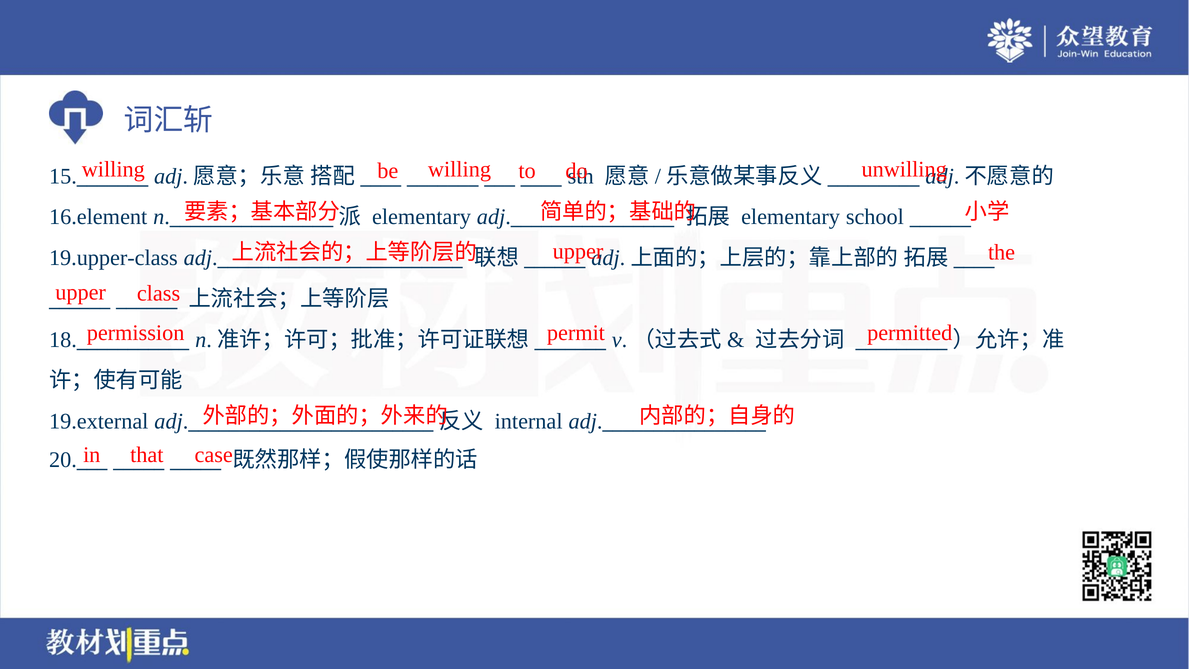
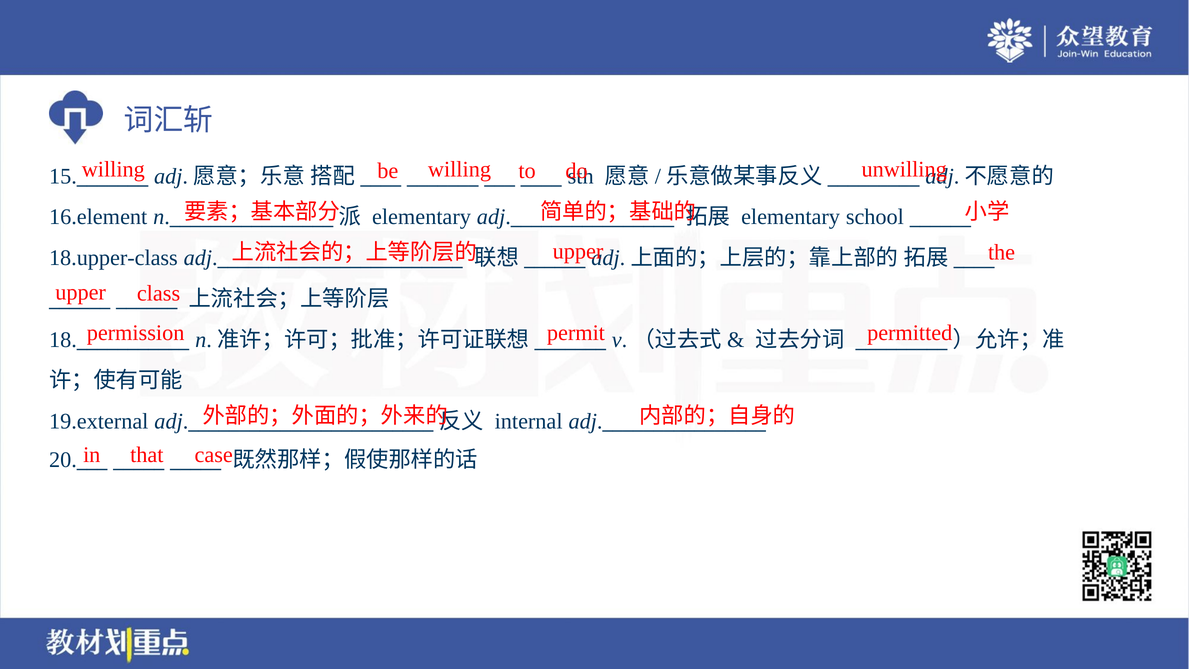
19.upper-class: 19.upper-class -> 18.upper-class (113, 258)
